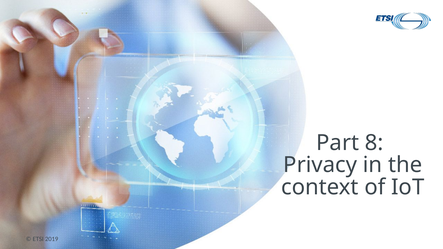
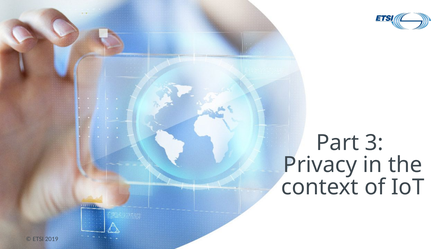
8: 8 -> 3 (374, 143)
